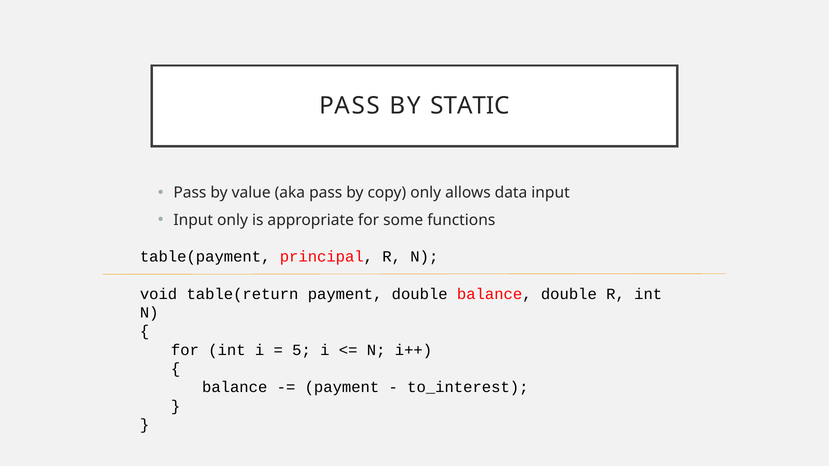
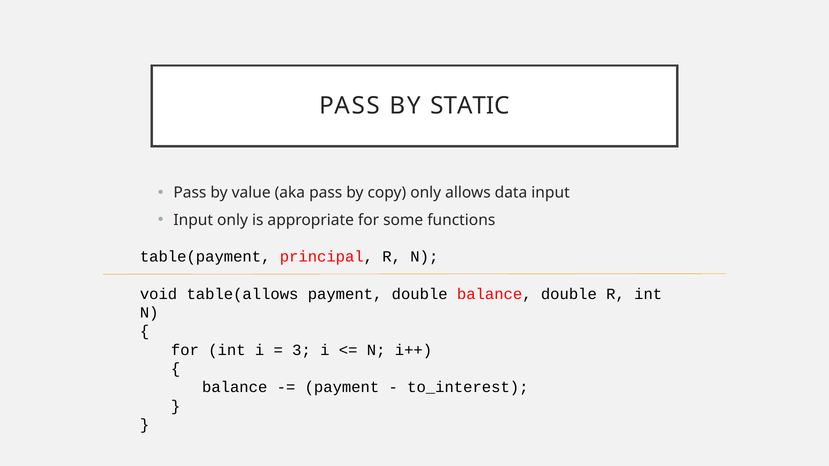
table(return: table(return -> table(allows (242, 294)
5: 5 -> 3 (302, 350)
